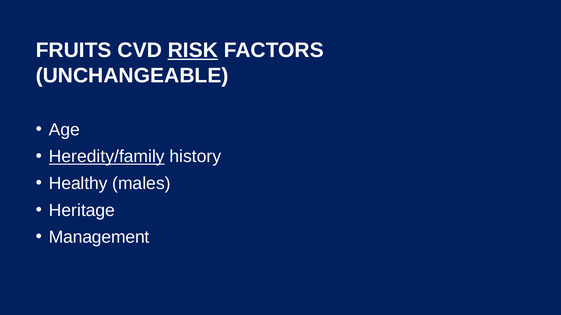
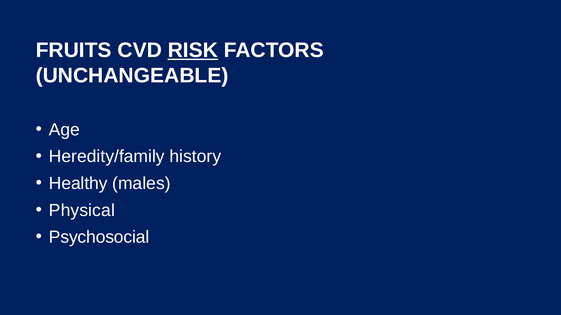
Heredity/family underline: present -> none (107, 157)
Heritage: Heritage -> Physical (82, 211)
Management: Management -> Psychosocial (99, 237)
